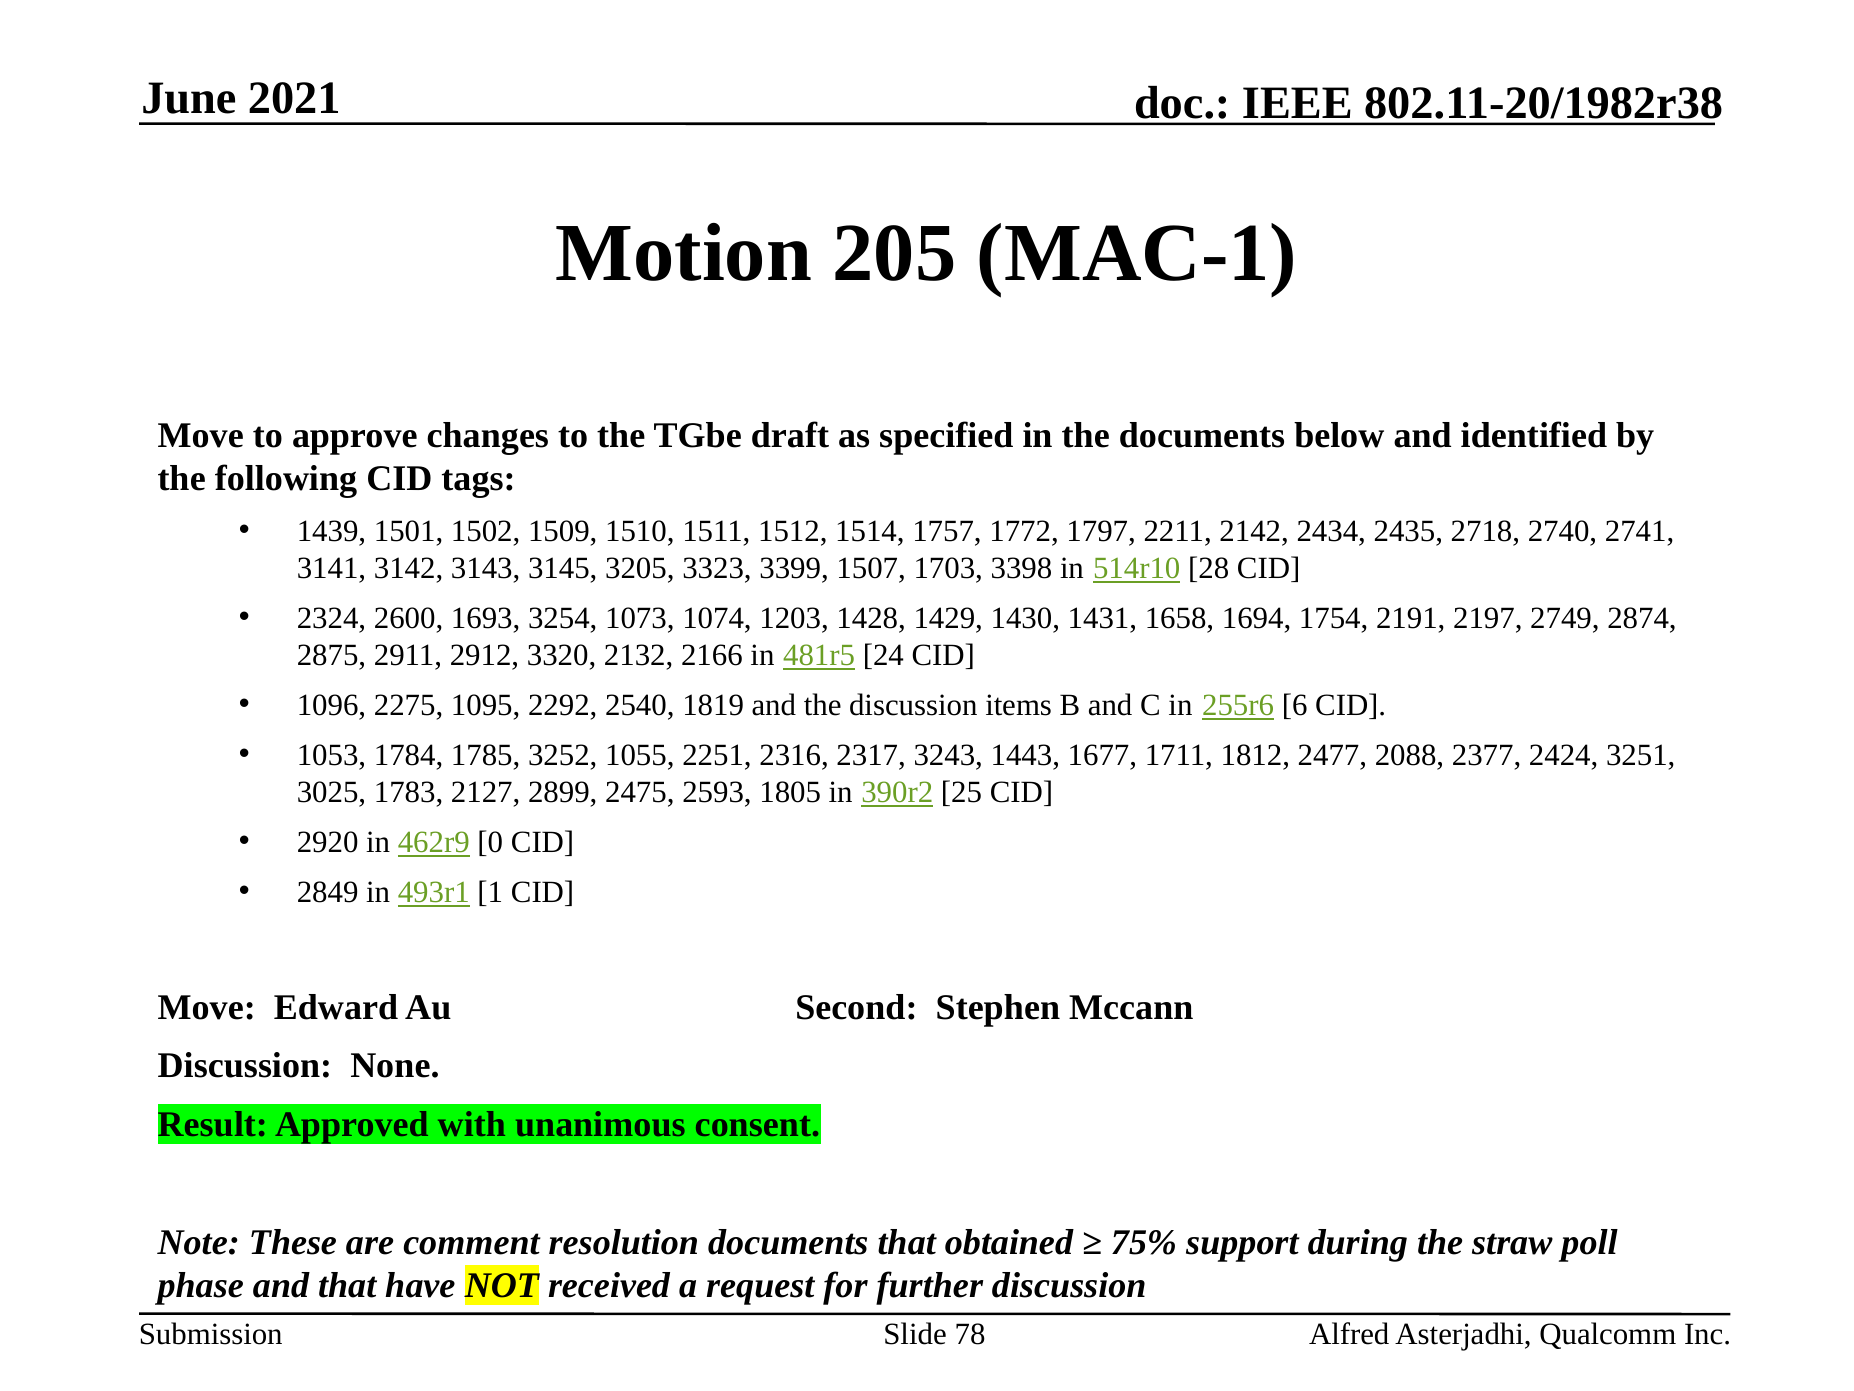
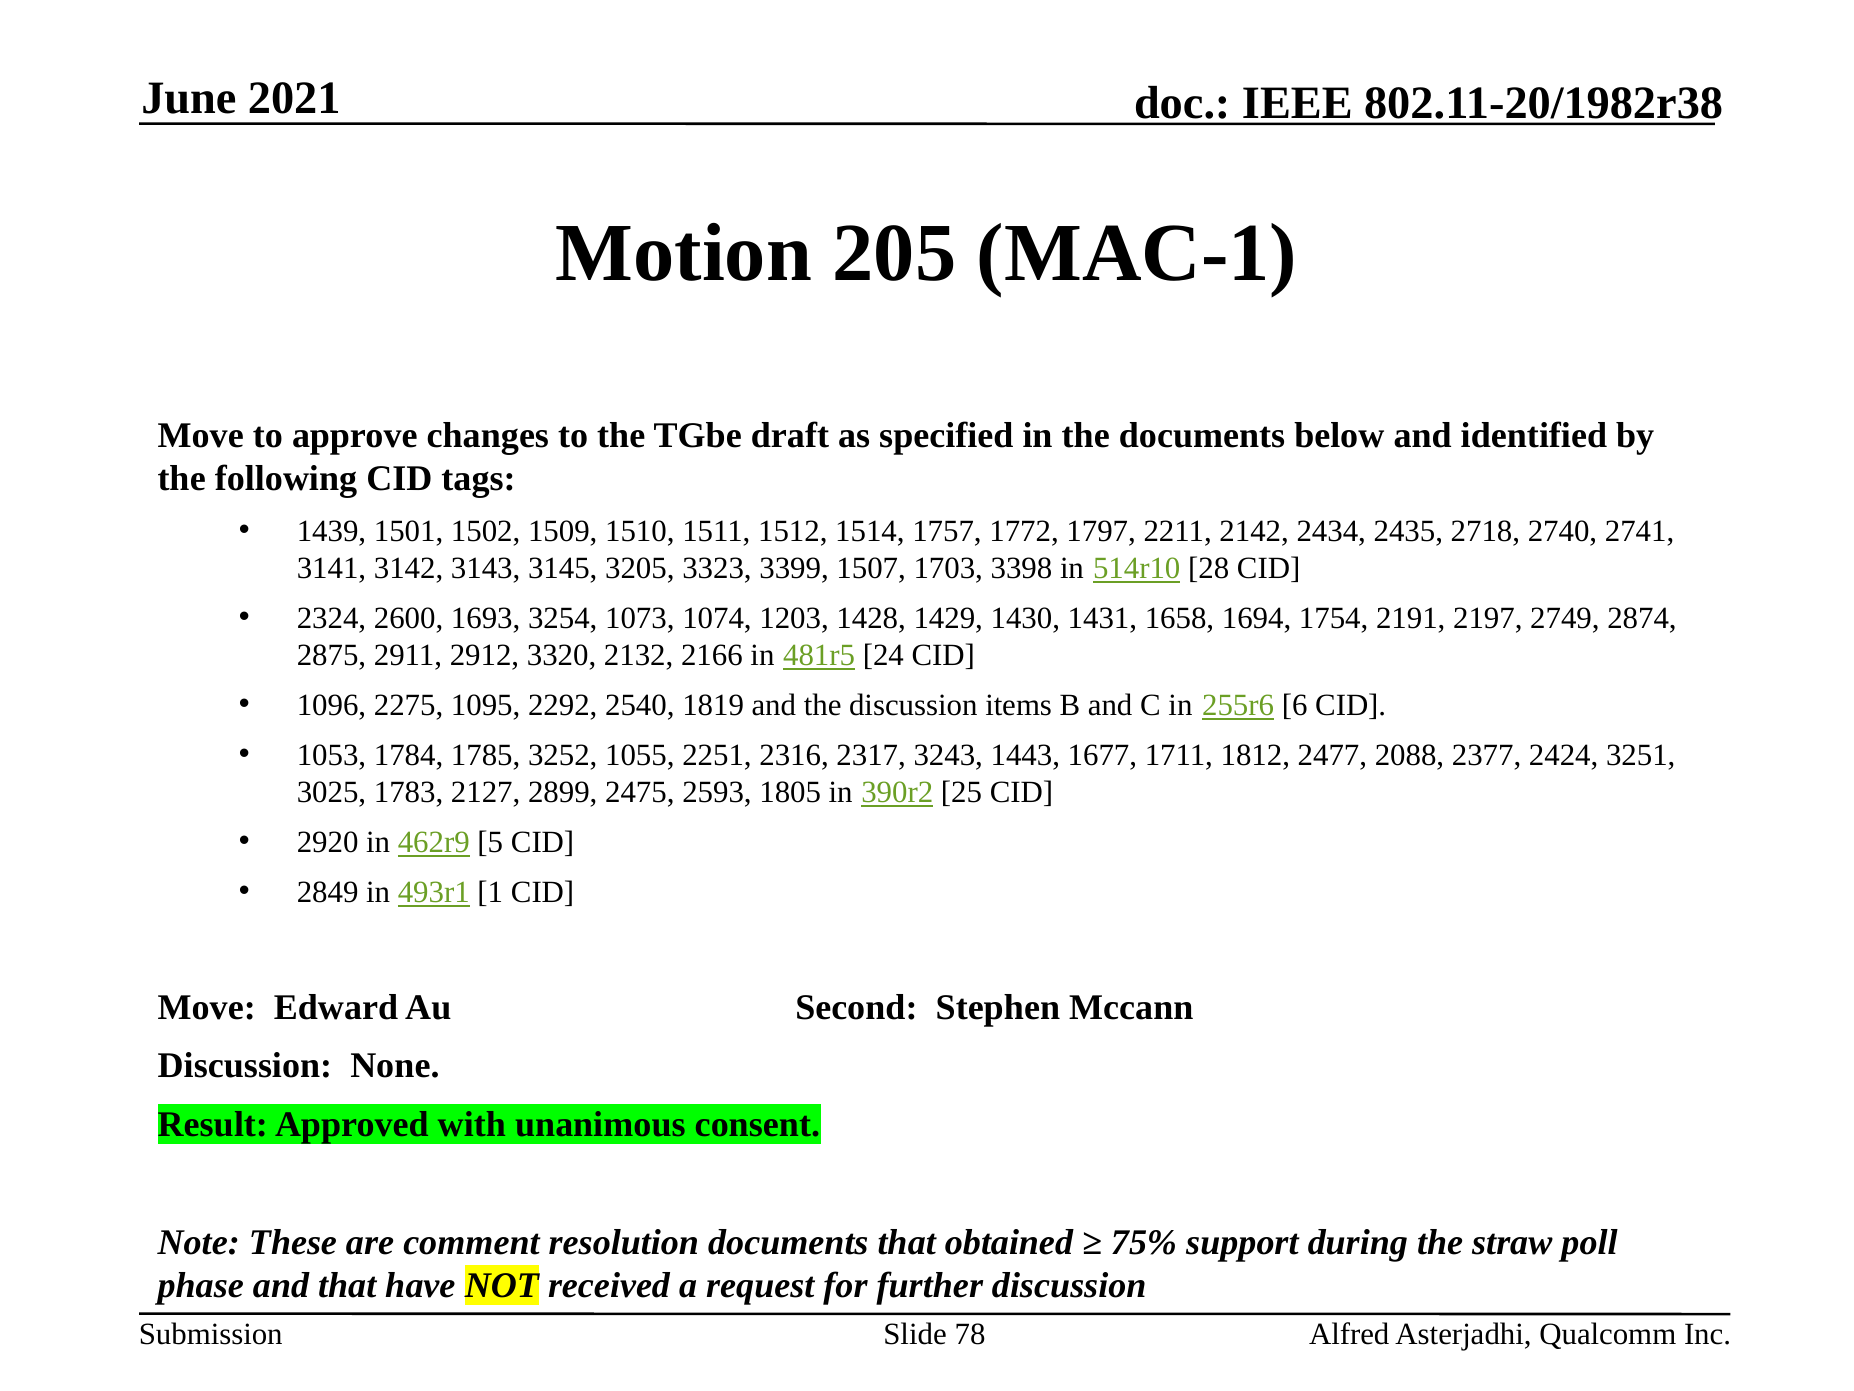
0: 0 -> 5 (490, 842)
